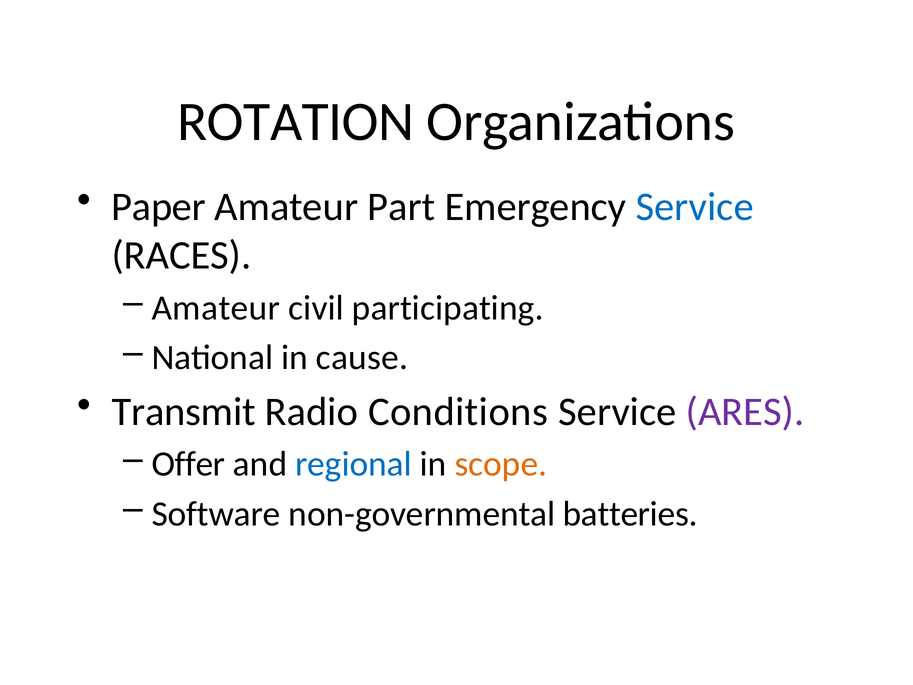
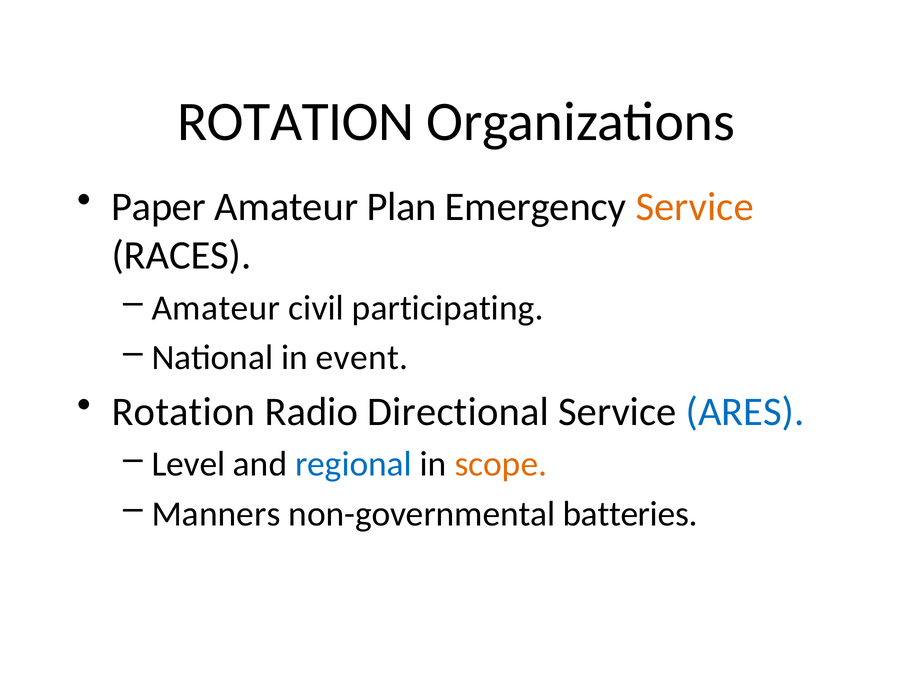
Part: Part -> Plan (401, 207)
Service colour: blue -> orange (695, 207)
cause: cause -> event (362, 358)
Transmit: Transmit -> Rotation (183, 412)
Conditions: Conditions -> Directional (458, 412)
ARES colour: purple -> blue (745, 412)
Offer: Offer -> Level (188, 464)
Software: Software -> Manners (216, 514)
